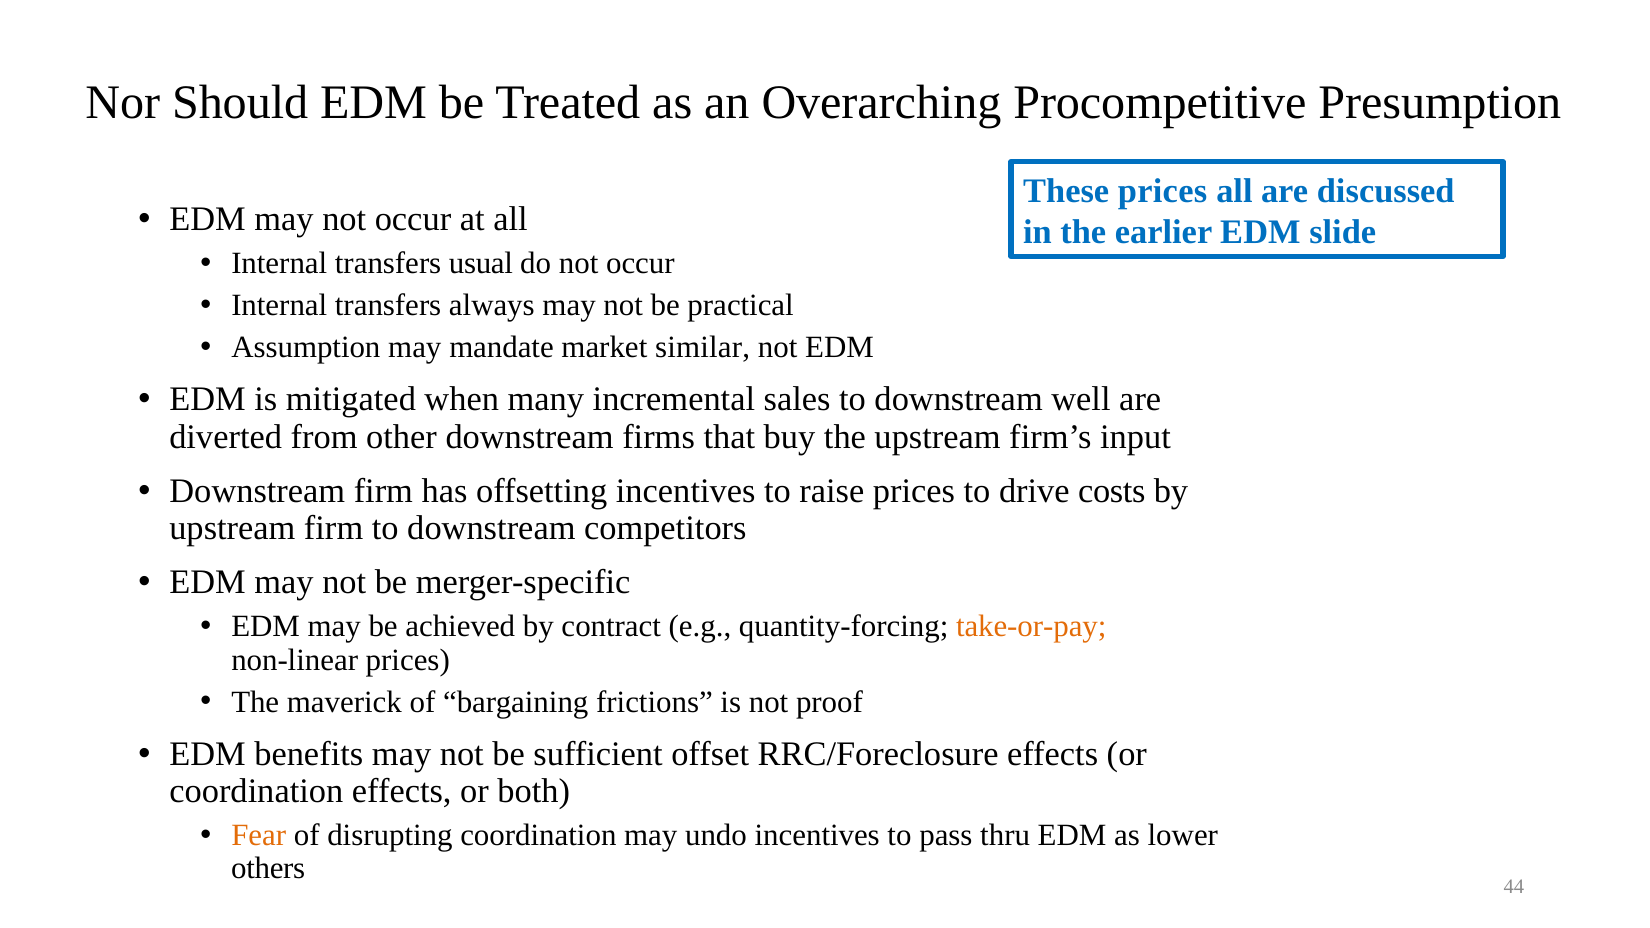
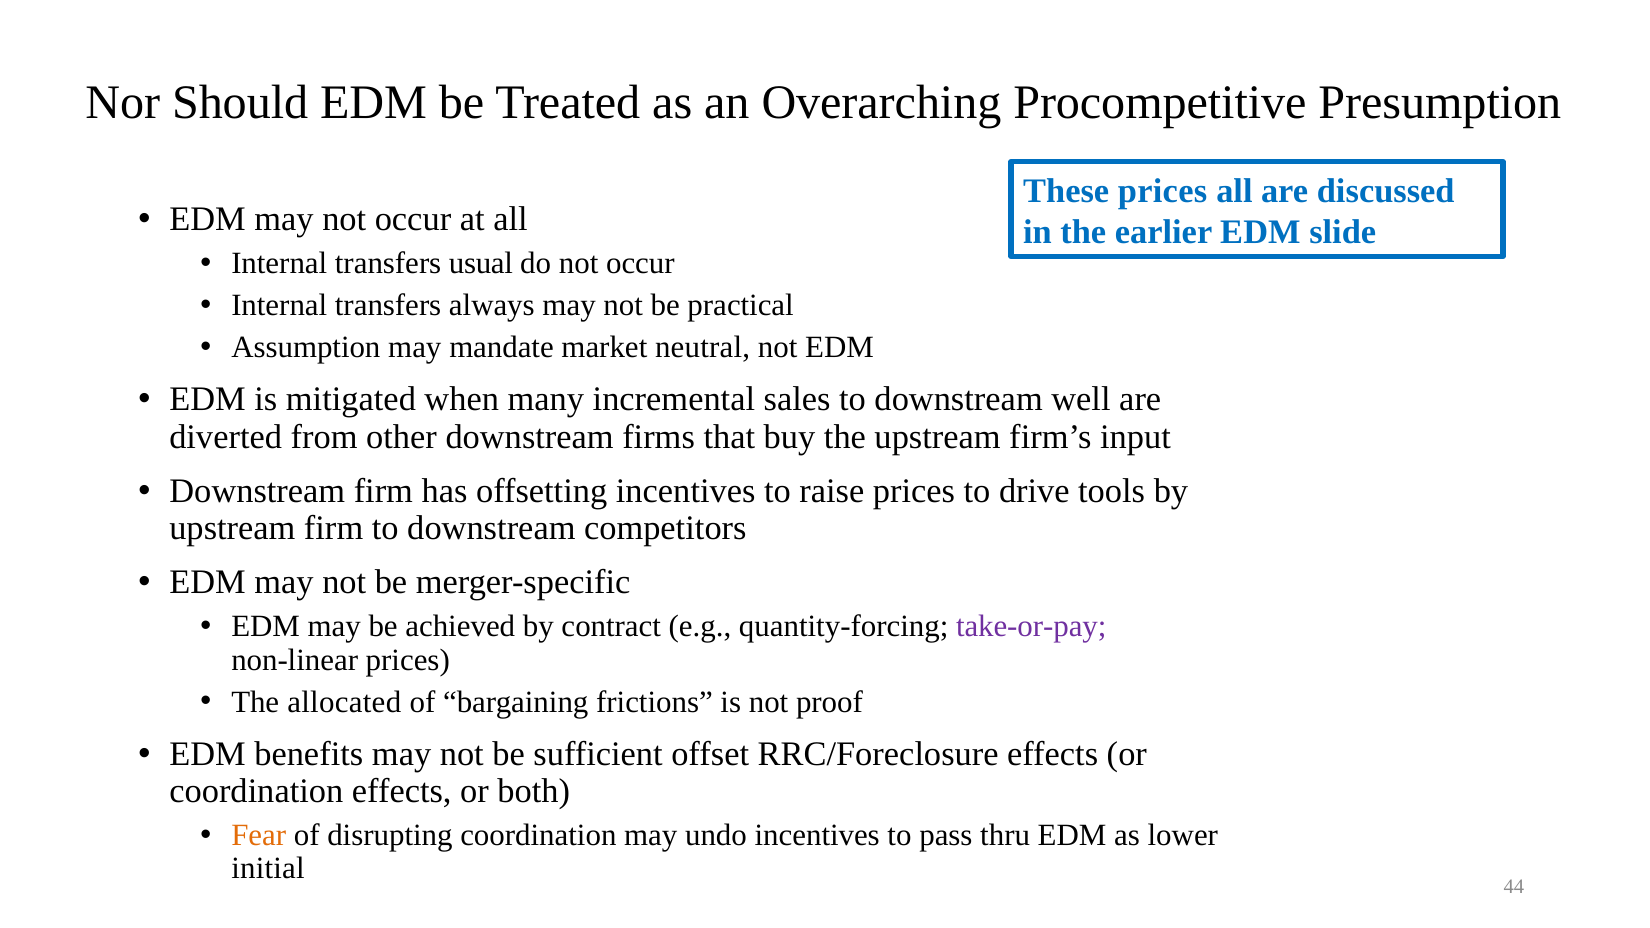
similar: similar -> neutral (703, 347)
costs: costs -> tools (1112, 491)
take-or-pay colour: orange -> purple (1031, 626)
maverick: maverick -> allocated (344, 702)
others: others -> initial (268, 869)
